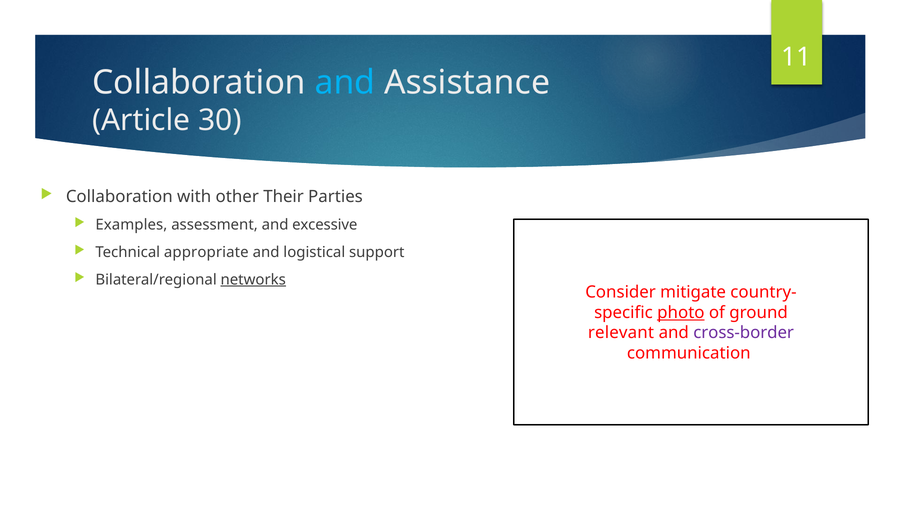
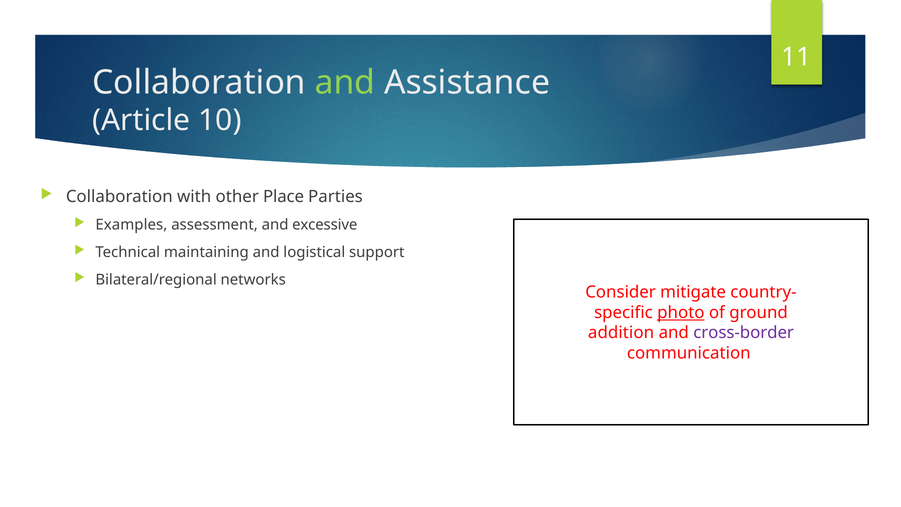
and colour: light blue -> light green (345, 82)
30: 30 -> 10 (220, 120)
Their: Their -> Place (284, 196)
appropriate: appropriate -> maintaining (206, 252)
networks underline: present -> none (253, 280)
relevant: relevant -> addition (621, 333)
